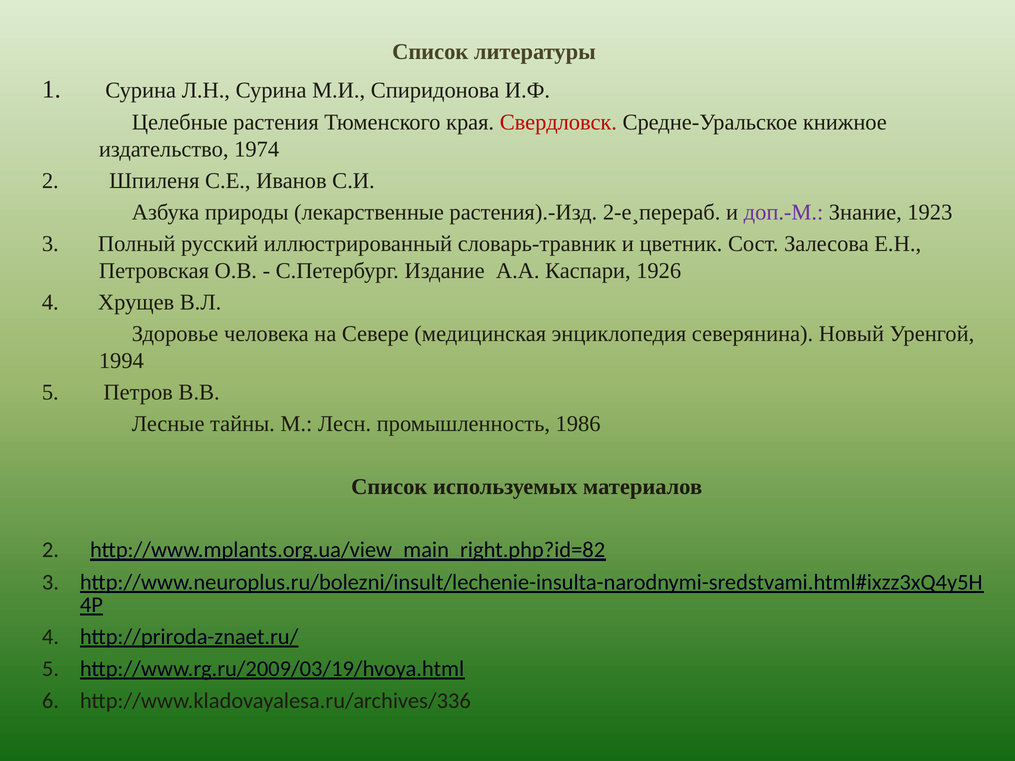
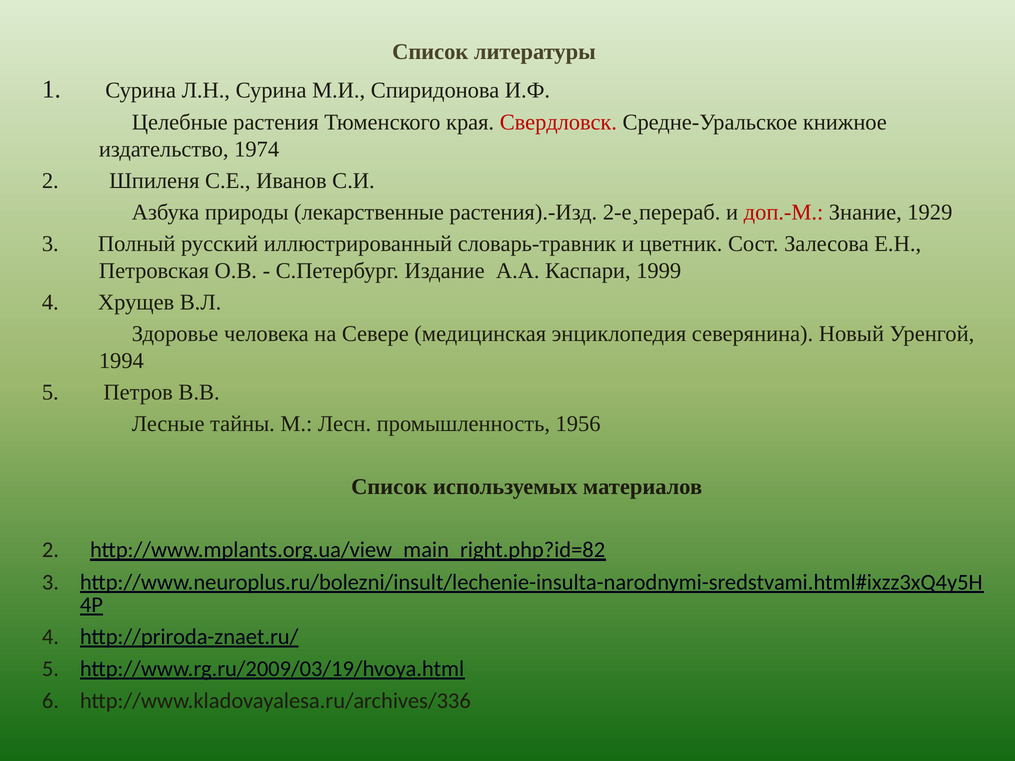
доп.-М colour: purple -> red (784, 212)
1923: 1923 -> 1929 (930, 212)
1926: 1926 -> 1999 (659, 271)
1986: 1986 -> 1956 (578, 424)
